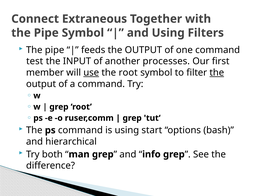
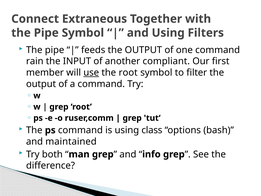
test: test -> rain (35, 61)
processes: processes -> compliant (166, 61)
the underline: present -> none (217, 72)
start: start -> class (152, 130)
hierarchical: hierarchical -> maintained (71, 141)
